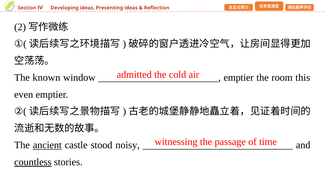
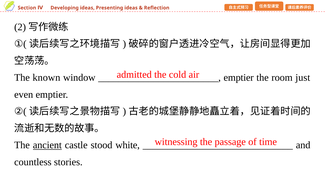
this: this -> just (303, 78)
noisy: noisy -> white (128, 145)
countless underline: present -> none (33, 162)
